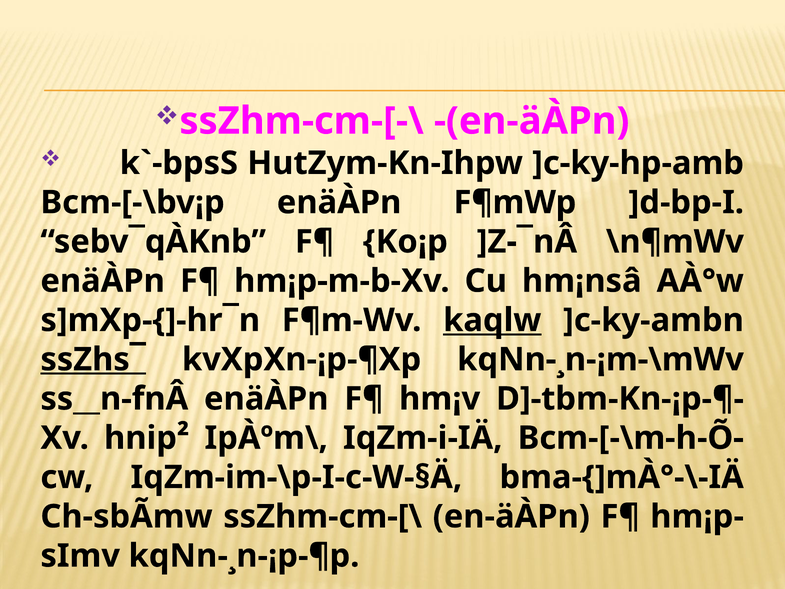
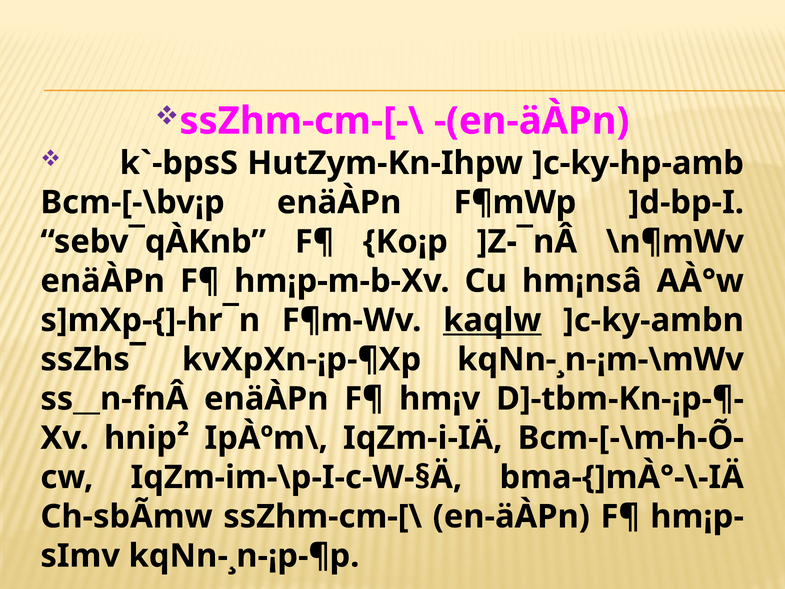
ssZhs¯ underline: present -> none (93, 359)
